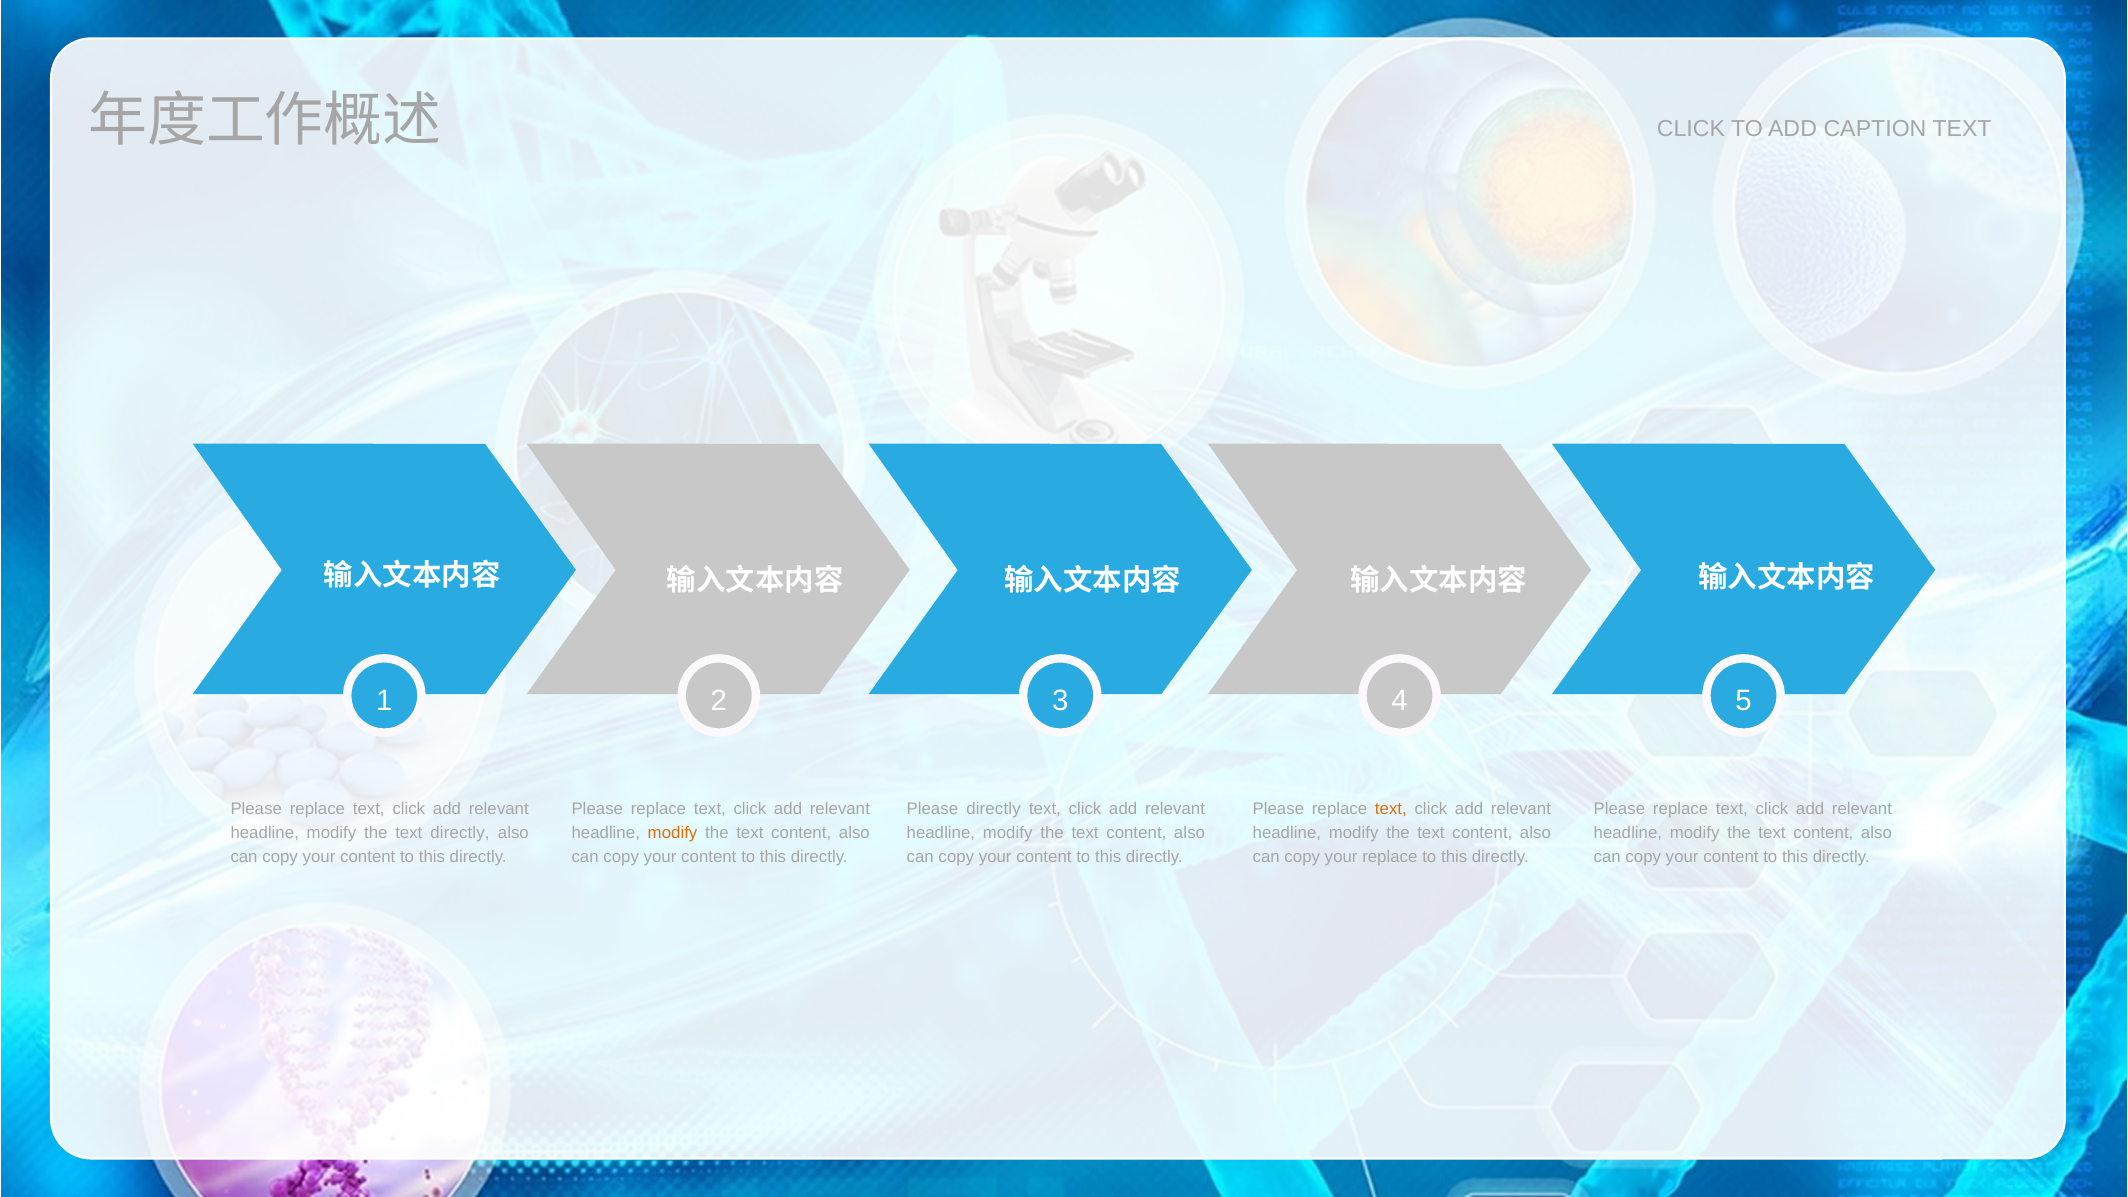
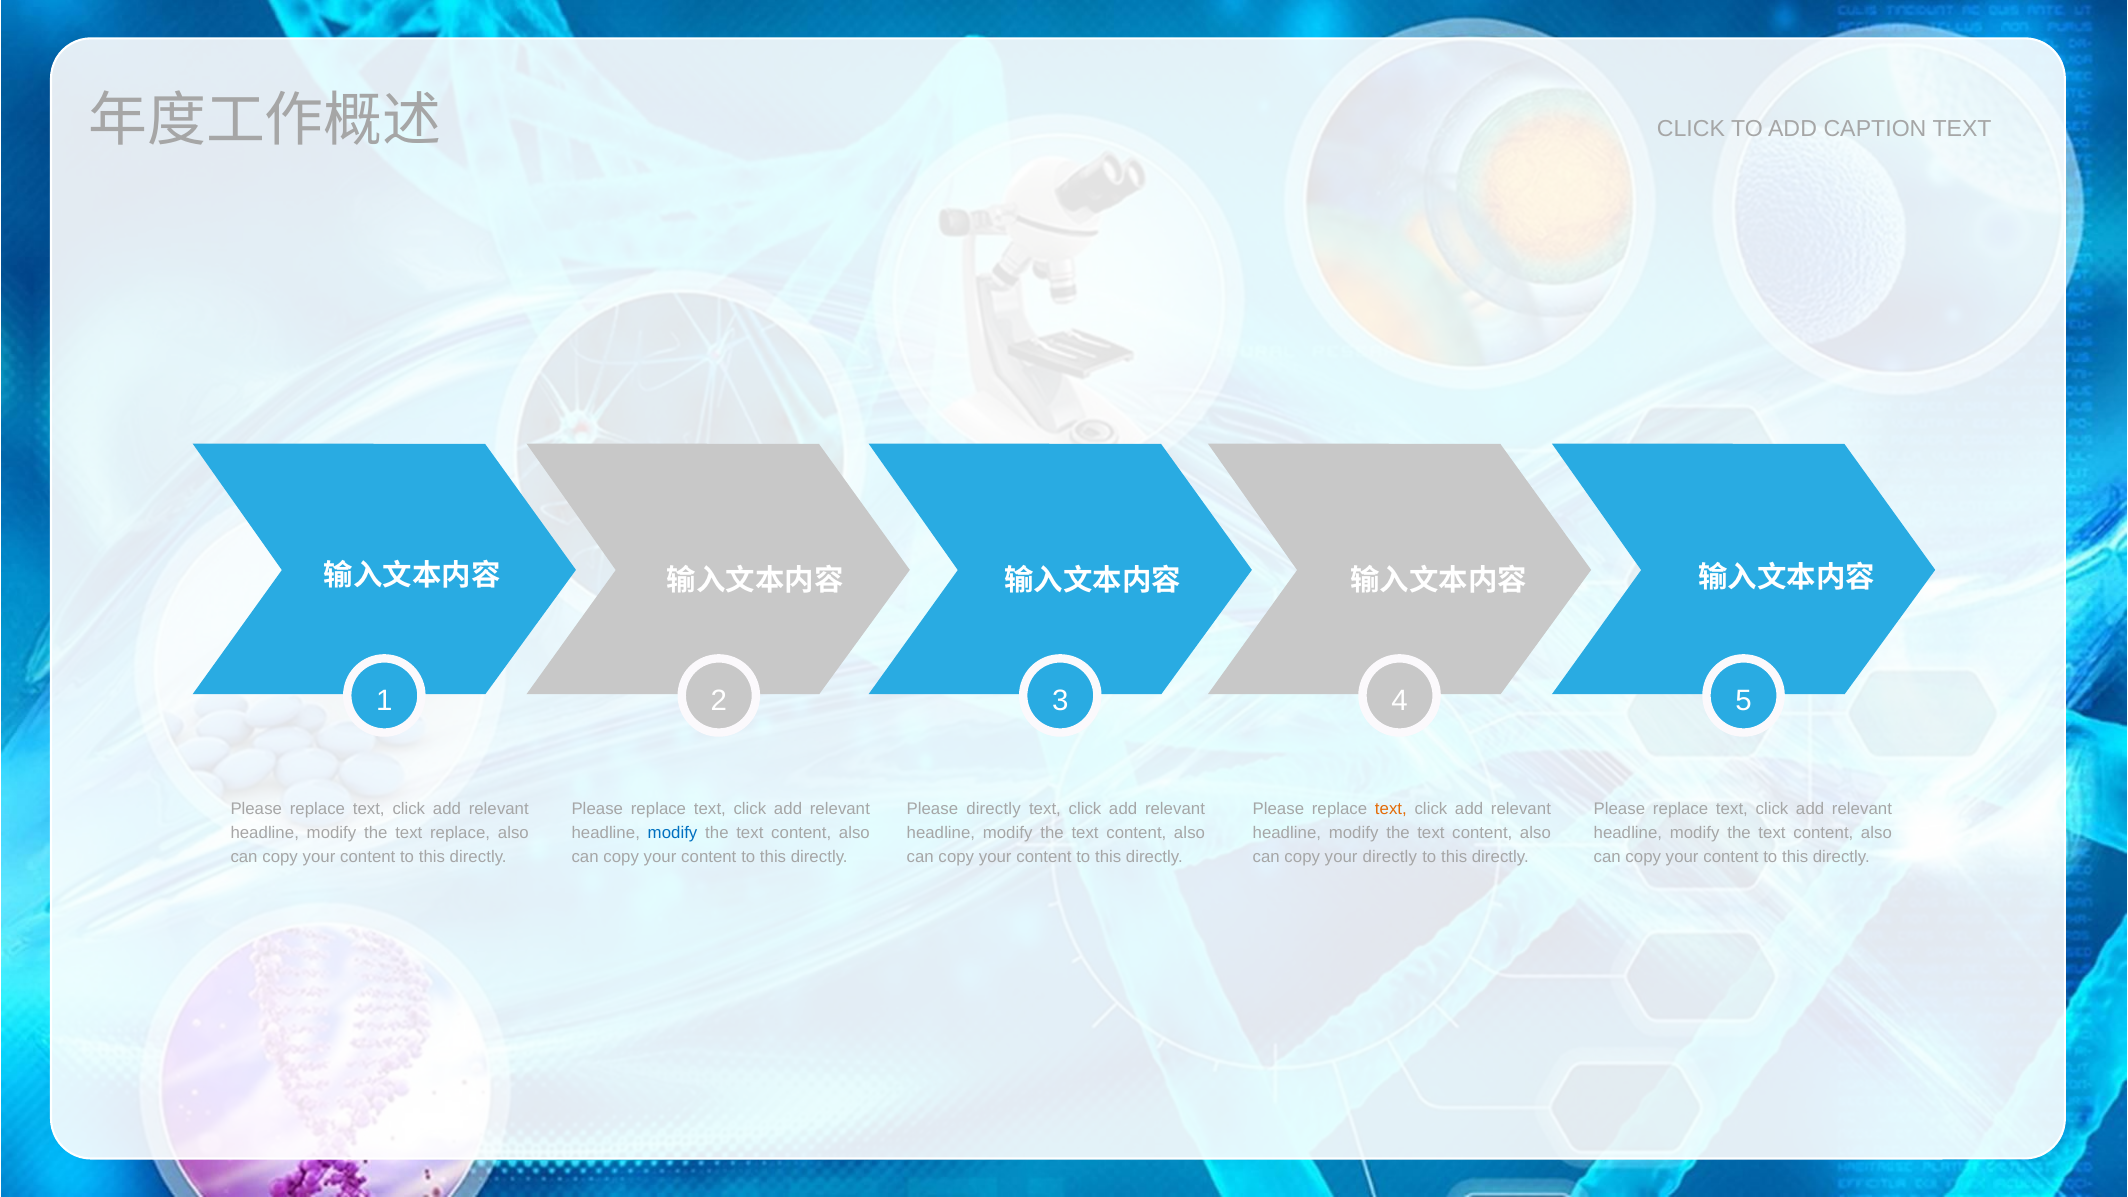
text directly: directly -> replace (460, 833)
modify colour: orange -> blue (673, 833)
your replace: replace -> directly (1390, 857)
